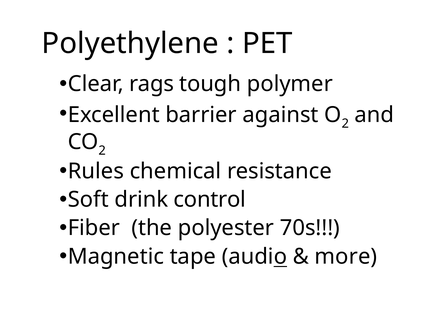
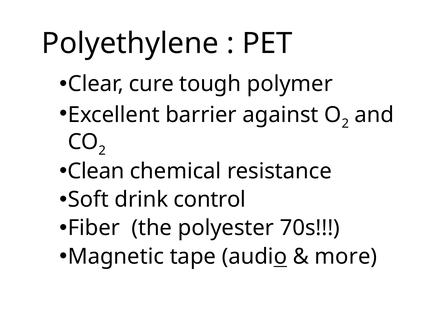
rags: rags -> cure (151, 84)
Rules: Rules -> Clean (96, 171)
